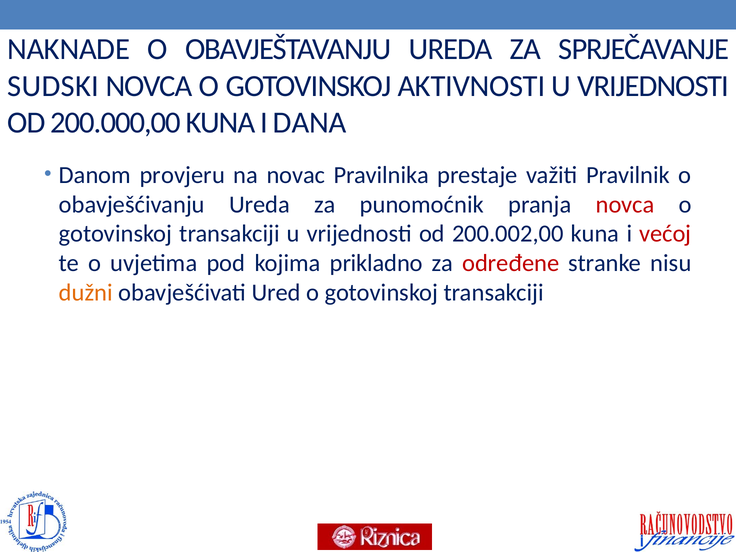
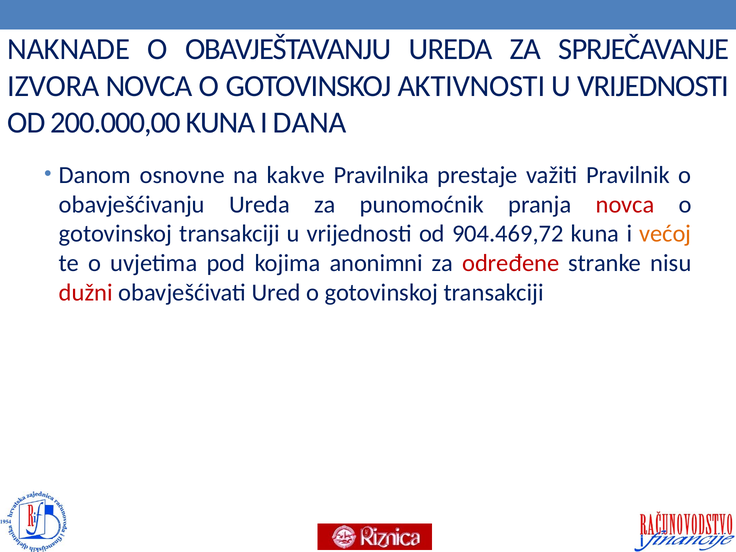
SUDSKI: SUDSKI -> IZVORA (53, 86)
provjeru: provjeru -> osnovne (182, 175)
novac: novac -> kakve (296, 175)
200.002,00: 200.002,00 -> 904.469,72 (508, 234)
većoj colour: red -> orange (665, 234)
prikladno: prikladno -> anonimni (376, 263)
dužni colour: orange -> red (86, 293)
